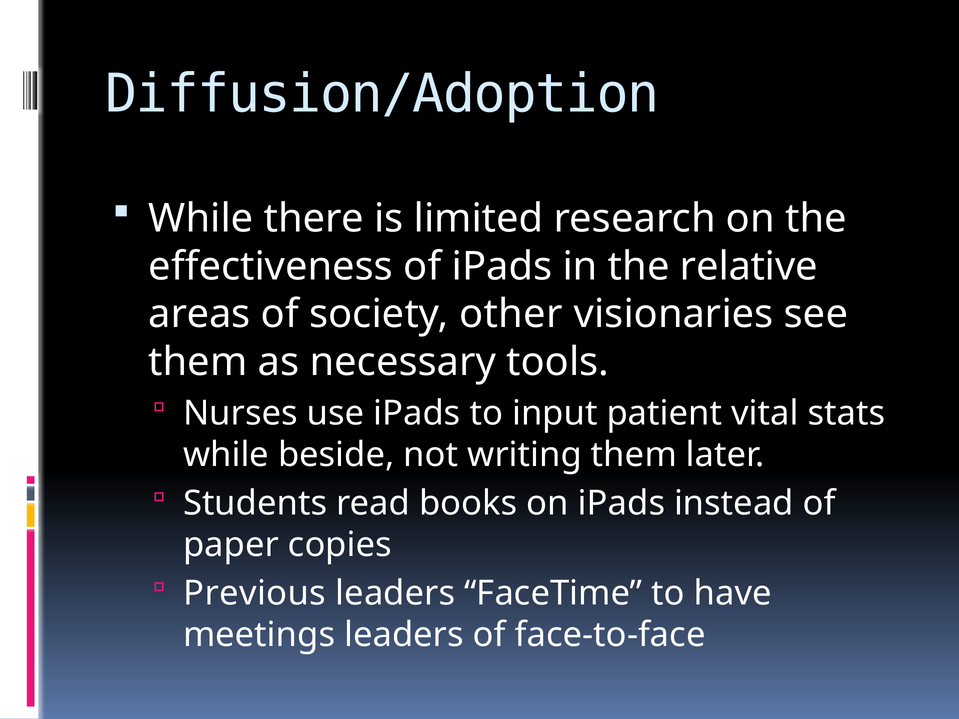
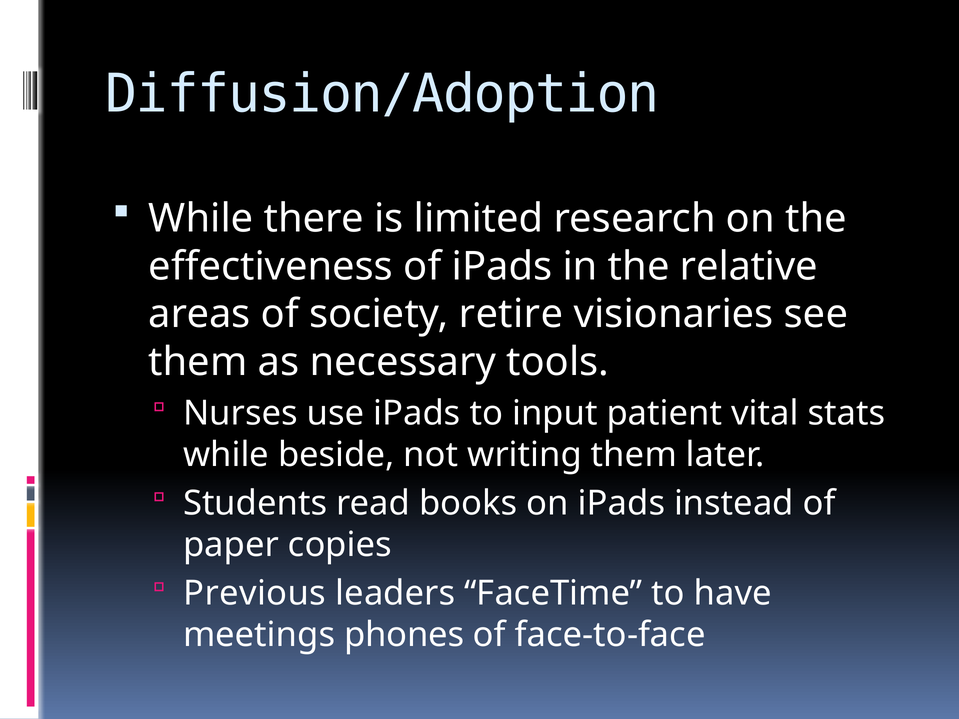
other: other -> retire (511, 314)
meetings leaders: leaders -> phones (404, 635)
